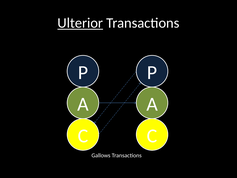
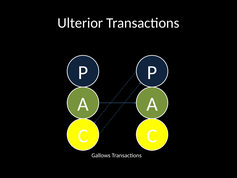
Ulterior underline: present -> none (80, 23)
